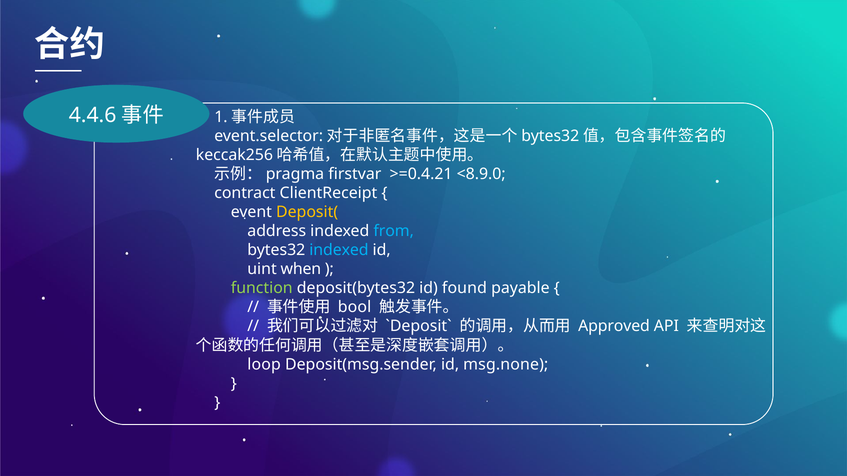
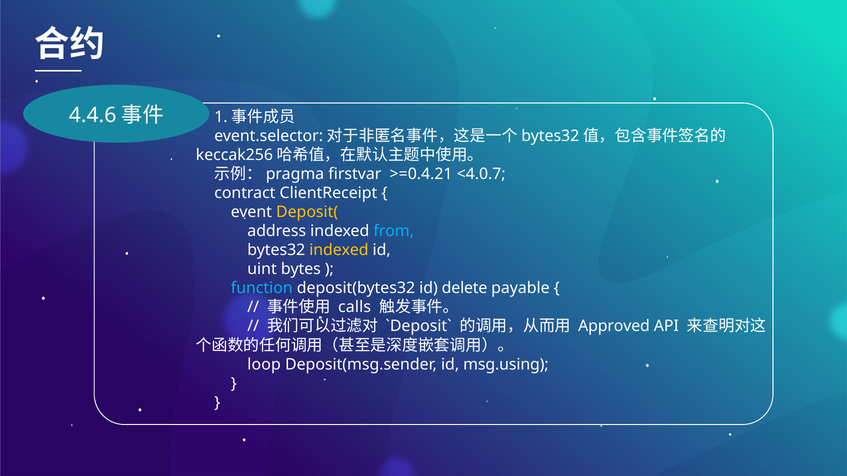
<8.9.0: <8.9.0 -> <4.0.7 (481, 174)
indexed colour: light blue -> yellow (339, 250)
when: when -> bytes (301, 269)
function colour: light green -> light blue (262, 288)
found: found -> delete (465, 288)
bool: bool -> calls (355, 307)
msg.none: msg.none -> msg.using (506, 365)
